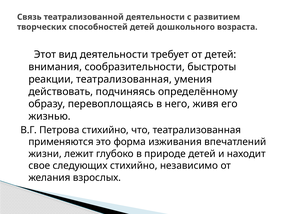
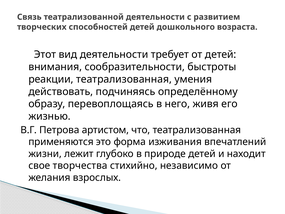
Петрова стихийно: стихийно -> артистом (105, 130)
следующих: следующих -> творчества (80, 165)
